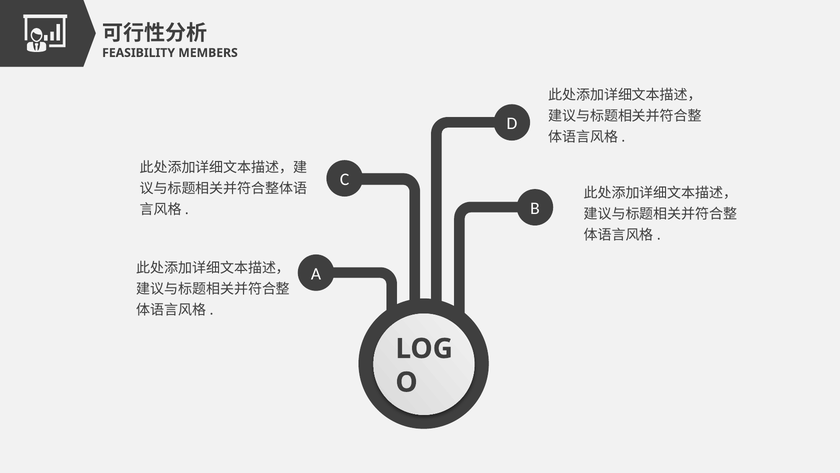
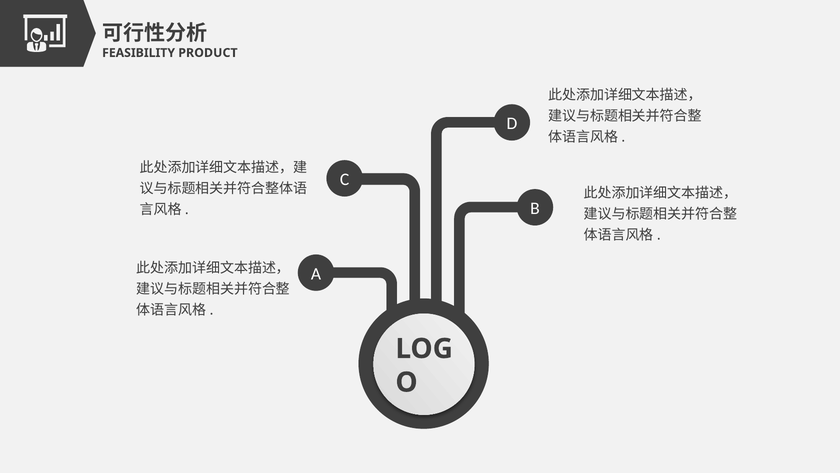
MEMBERS: MEMBERS -> PRODUCT (208, 53)
